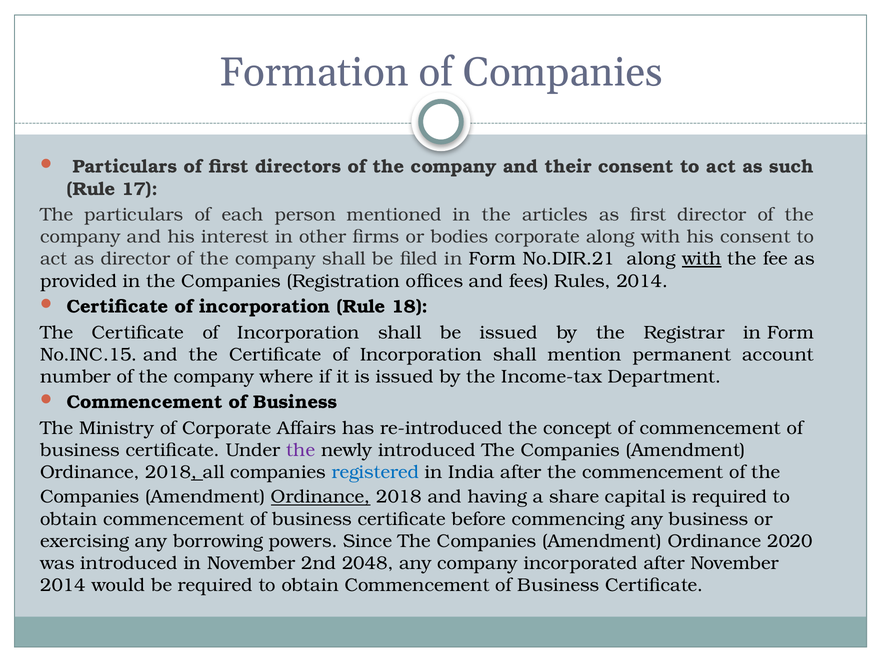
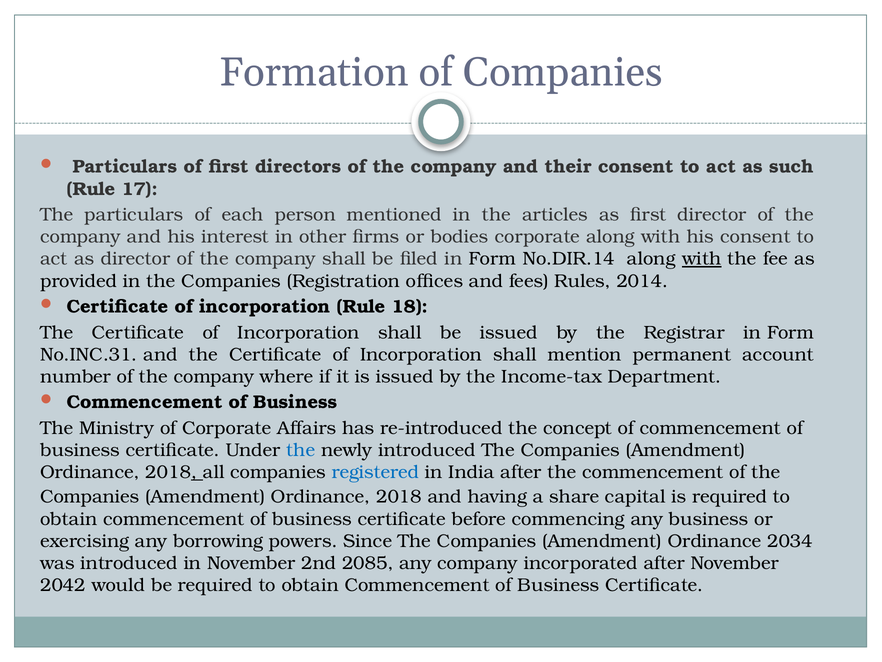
No.DIR.21: No.DIR.21 -> No.DIR.14 (569, 259)
No.INC.15: No.INC.15 -> No.INC.31 (89, 354)
the colour: purple -> blue (301, 450)
Ordinance underline: present -> none (321, 497)
2020: 2020 -> 2034 (790, 541)
2048: 2048 -> 2085 (368, 563)
2014: 2014 -> 2042 (63, 585)
